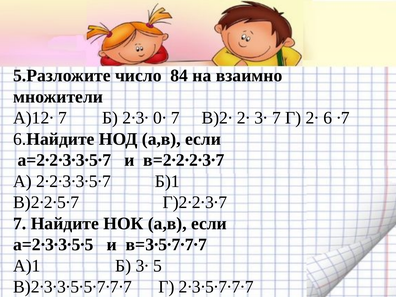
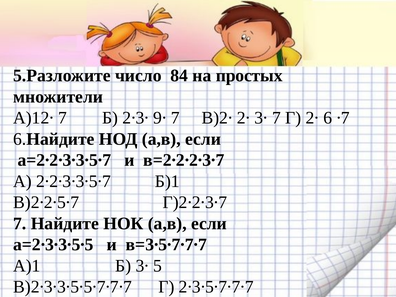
взаимно: взаимно -> простых (249, 76)
0∙: 0∙ -> 9∙ (160, 118)
